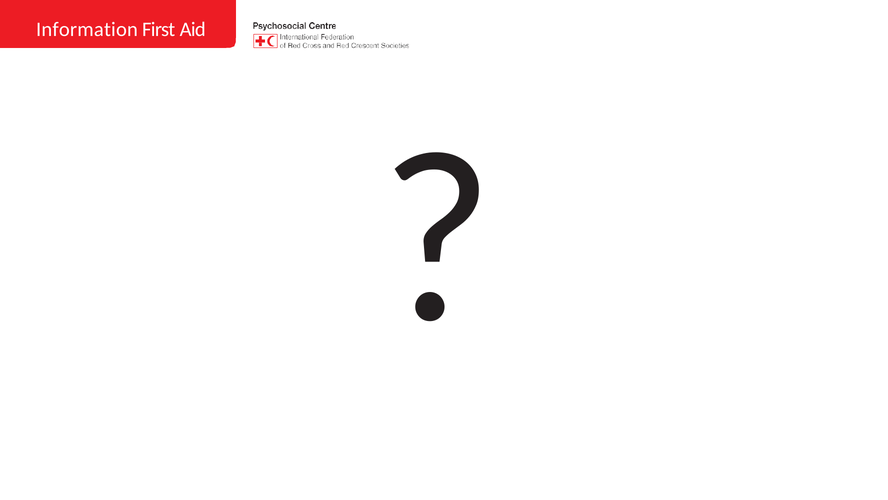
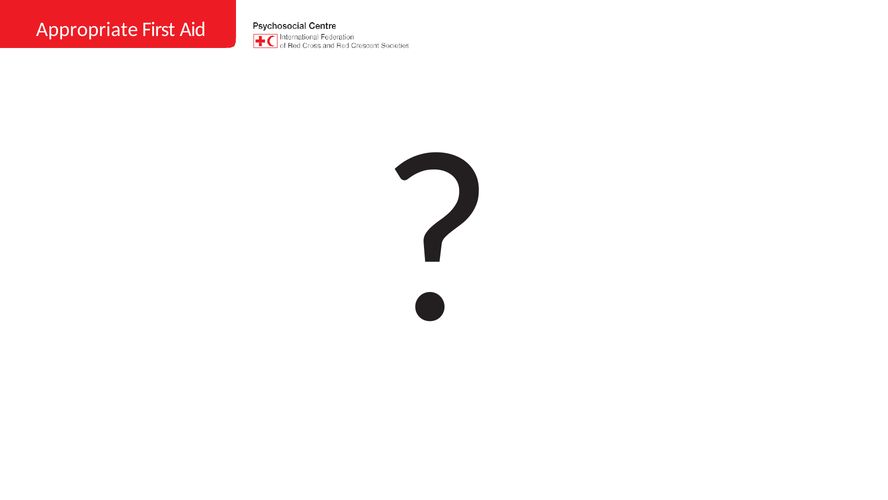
Information: Information -> Appropriate (87, 29)
